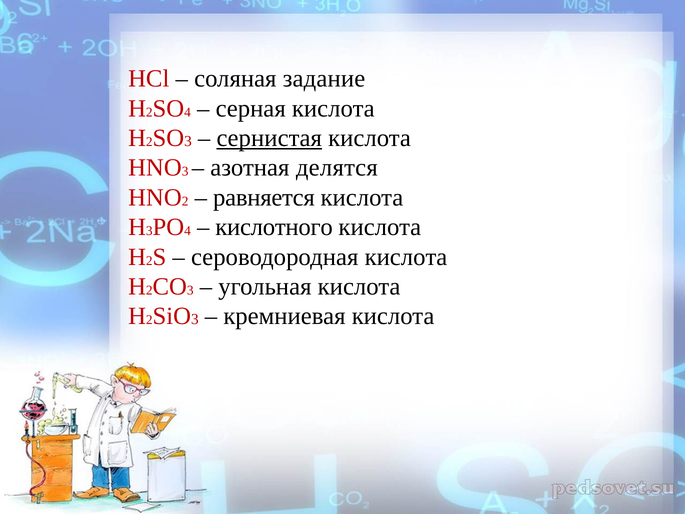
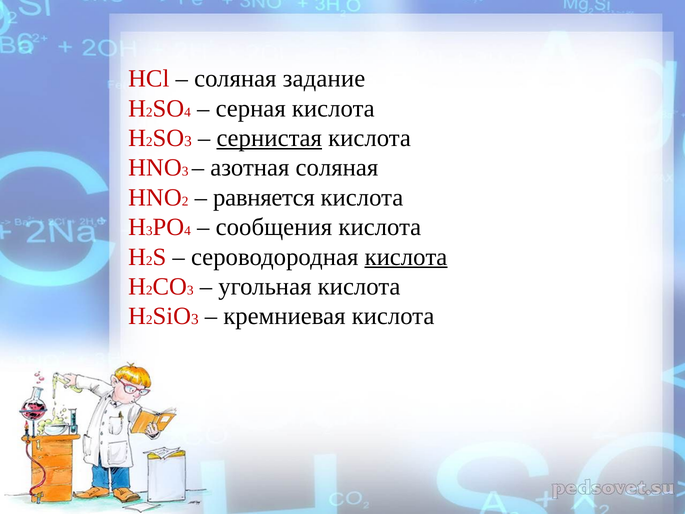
азотная делятся: делятся -> соляная (337, 168)
кислотного: кислотного -> сообщения (274, 227)
кислота underline: none -> present (406, 257)
